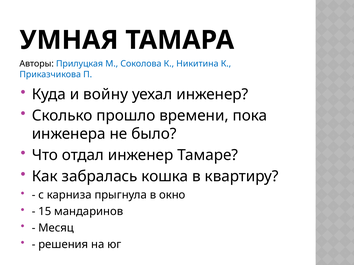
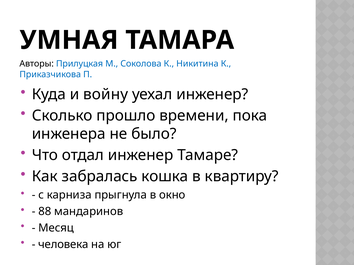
15: 15 -> 88 (45, 212)
решения: решения -> человека (63, 245)
